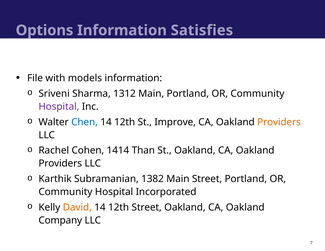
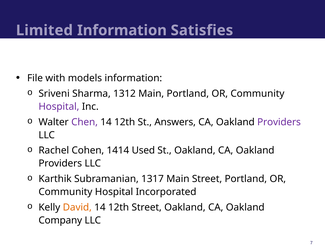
Options: Options -> Limited (44, 30)
Chen colour: blue -> purple (85, 122)
Improve: Improve -> Answers (175, 122)
Providers colour: orange -> purple (279, 122)
Than: Than -> Used (143, 151)
1382: 1382 -> 1317 (153, 179)
